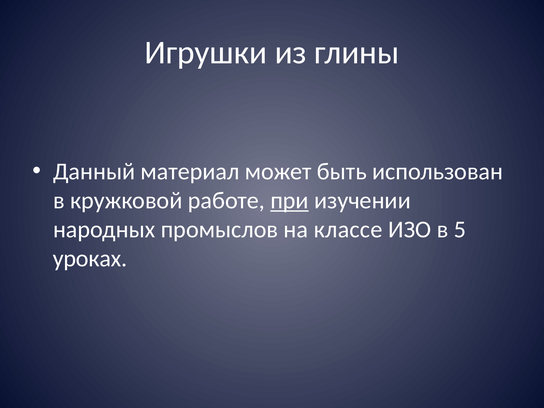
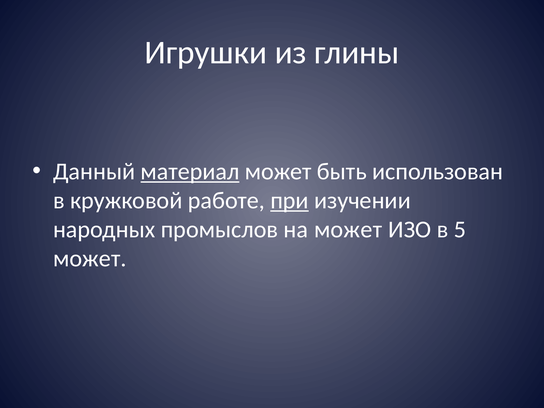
материал underline: none -> present (190, 172)
на классе: классе -> может (348, 230)
уроках: уроках -> может (90, 259)
